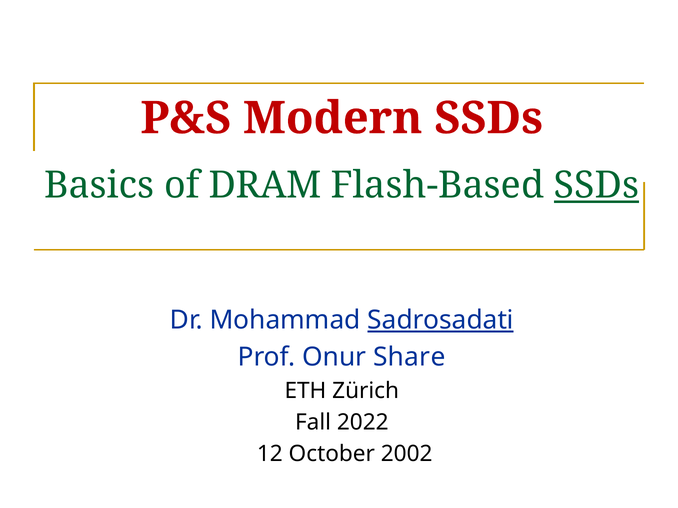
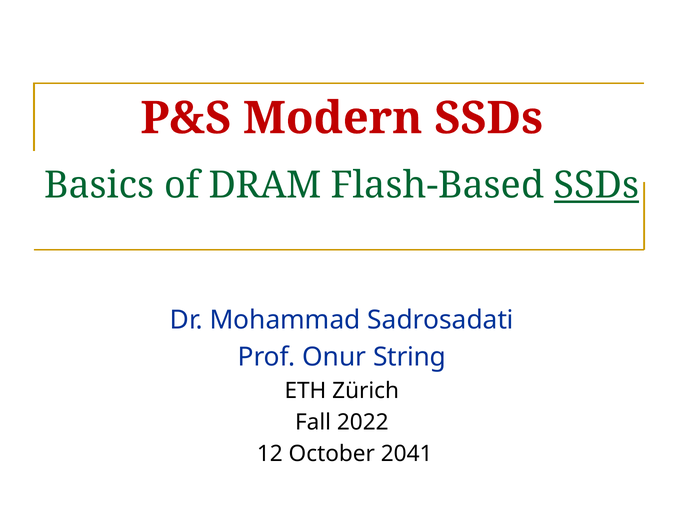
Sadrosadati underline: present -> none (441, 321)
Share: Share -> String (410, 357)
2002: 2002 -> 2041 (407, 454)
